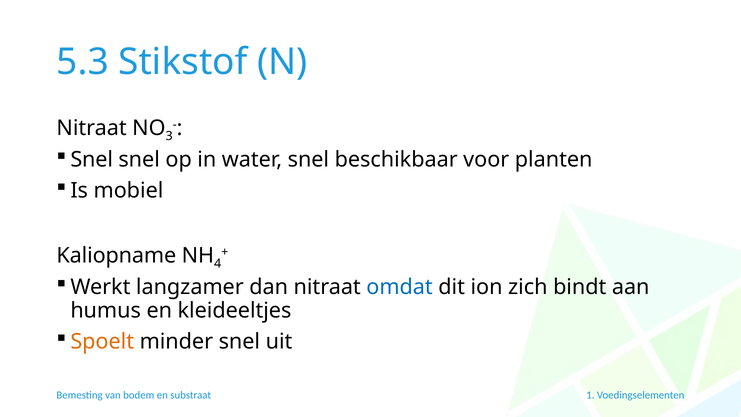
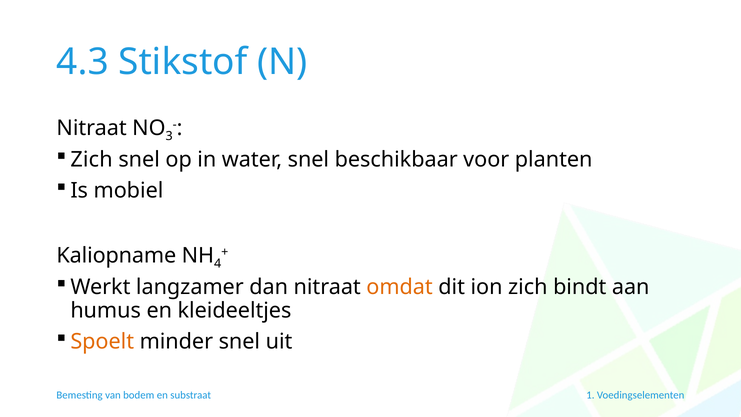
5.3: 5.3 -> 4.3 (83, 62)
Snel: Snel -> Zich (92, 160)
omdat colour: blue -> orange (400, 287)
